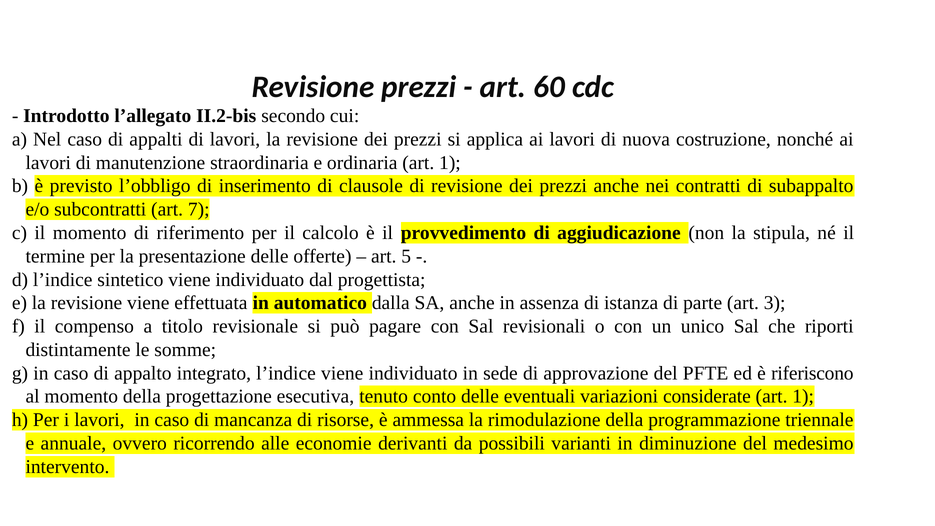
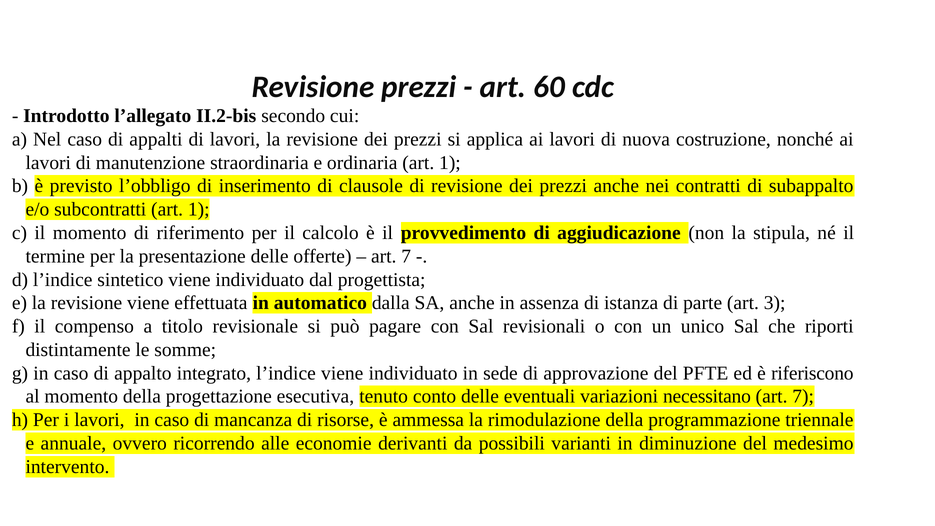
subcontratti art 7: 7 -> 1 (199, 209)
5: 5 -> 7 (406, 256)
considerate: considerate -> necessitano (707, 396)
1: 1 -> 7 (803, 396)
